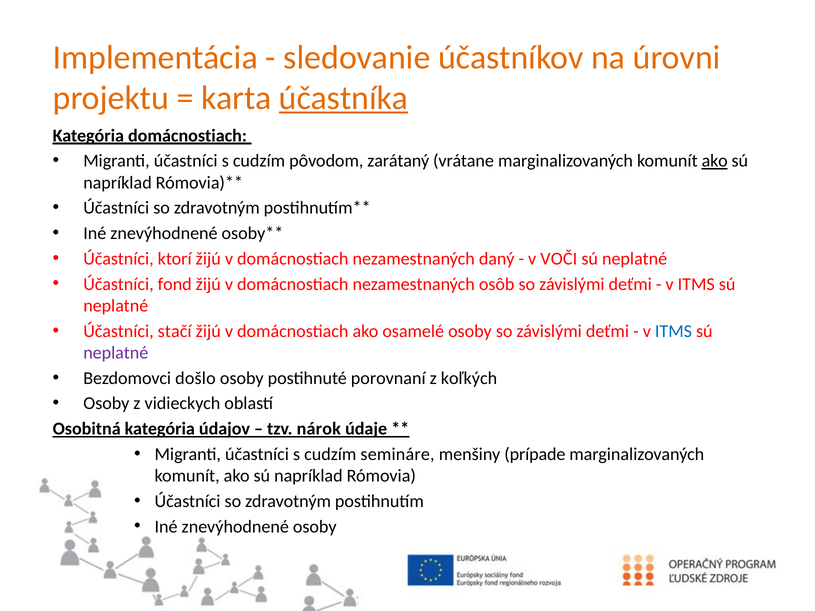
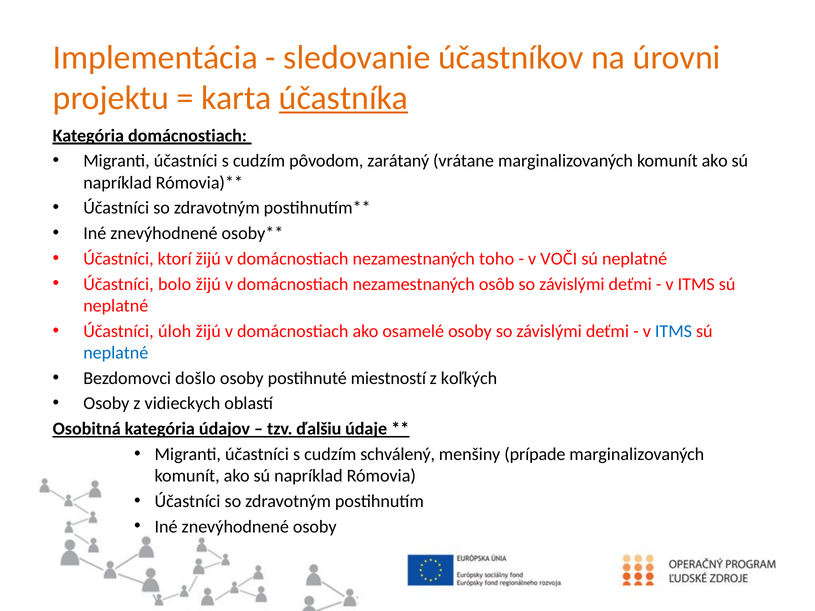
ako underline: present -> none (715, 161)
daný: daný -> toho (497, 259)
fond: fond -> bolo (175, 284)
stačí: stačí -> úloh (175, 331)
neplatné colour: purple -> blue (116, 353)
porovnaní: porovnaní -> miestností (388, 378)
nárok: nárok -> ďalšiu (319, 429)
semináre: semináre -> schválený (398, 454)
